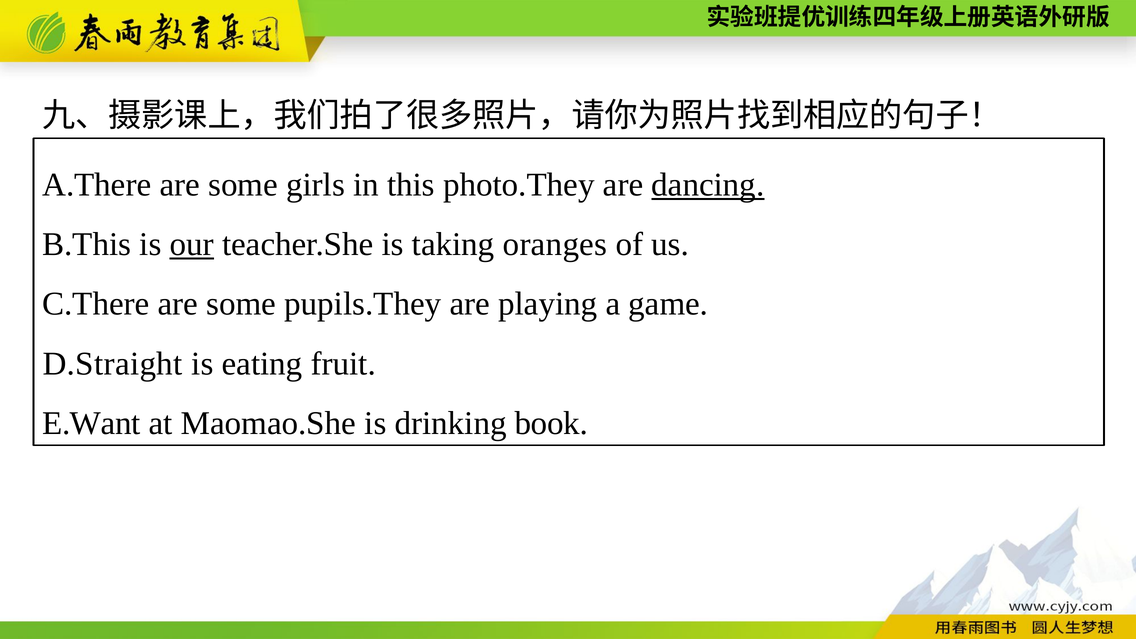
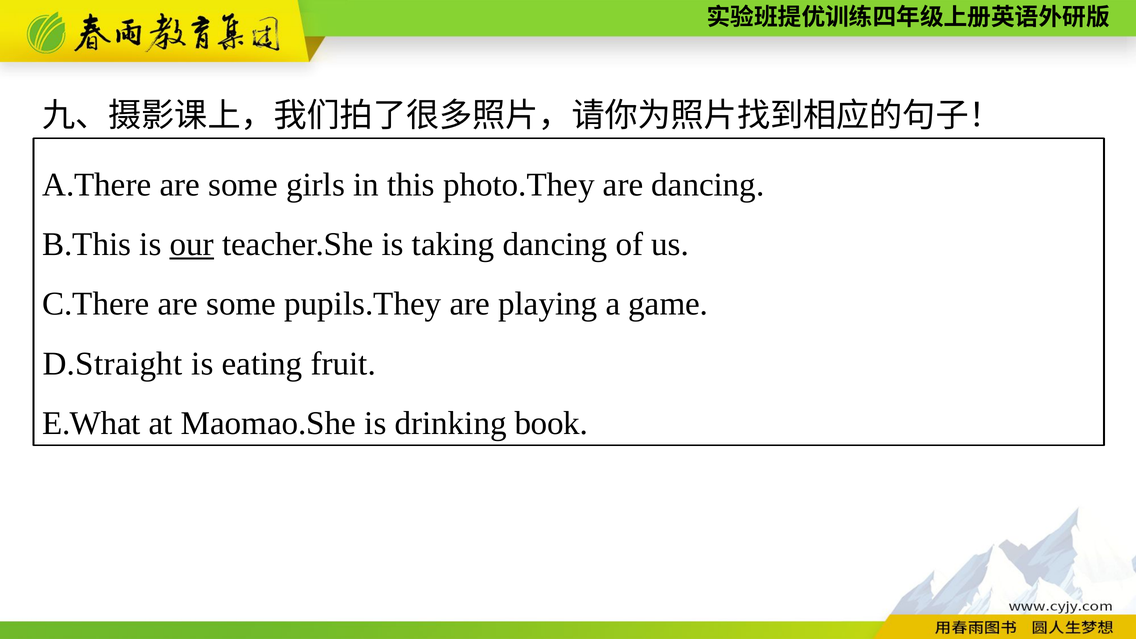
dancing underline: present -> none (708, 185)
taking oranges: oranges -> dancing (555, 244)
E.Want: E.Want -> E.What (91, 423)
